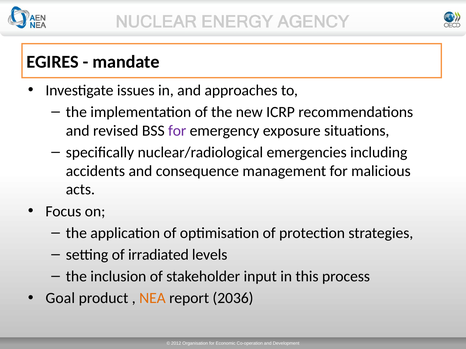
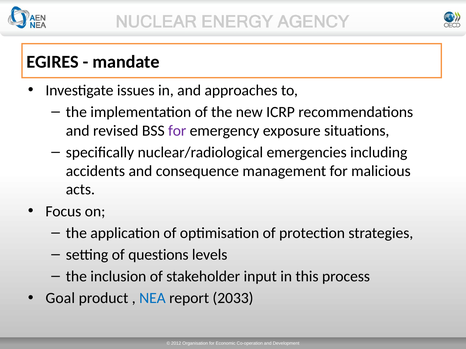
irradiated: irradiated -> questions (158, 255)
NEA colour: orange -> blue (152, 299)
2036: 2036 -> 2033 (233, 299)
